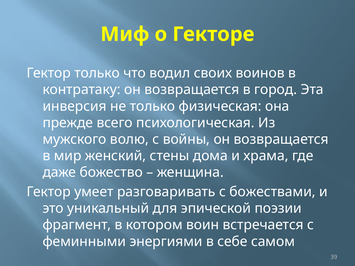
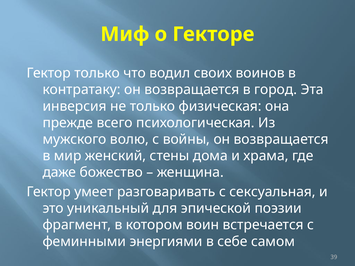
божествами: божествами -> сексуальная (273, 192)
